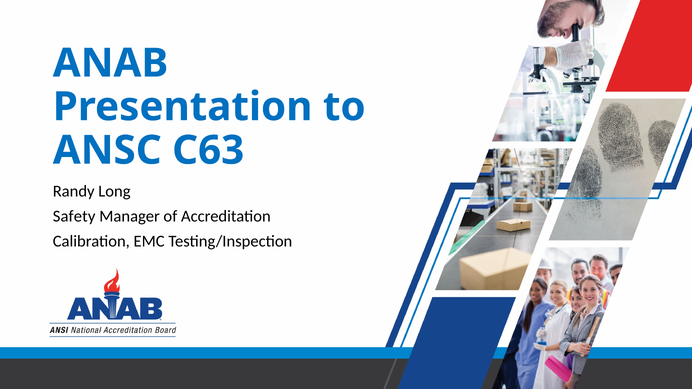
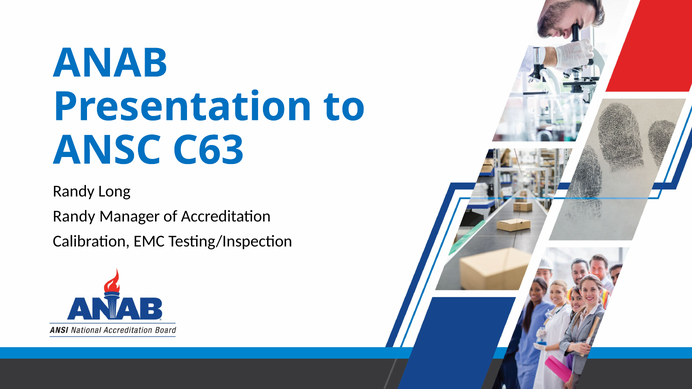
Safety: Safety -> Randy (74, 216)
